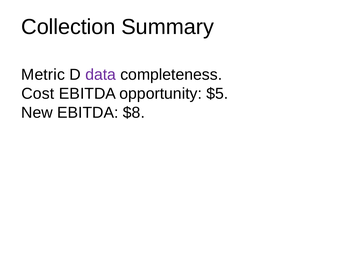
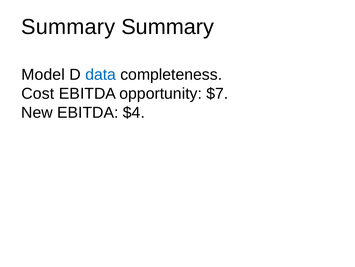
Collection: Collection -> Summary (68, 27)
Metric: Metric -> Model (43, 74)
data colour: purple -> blue (101, 74)
$5: $5 -> $7 (217, 93)
$8: $8 -> $4 (134, 112)
